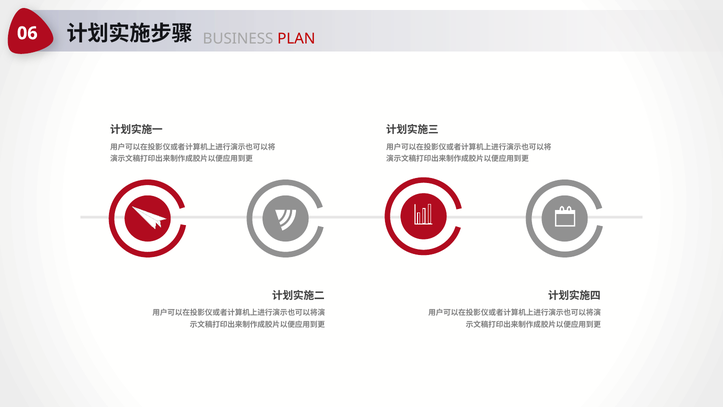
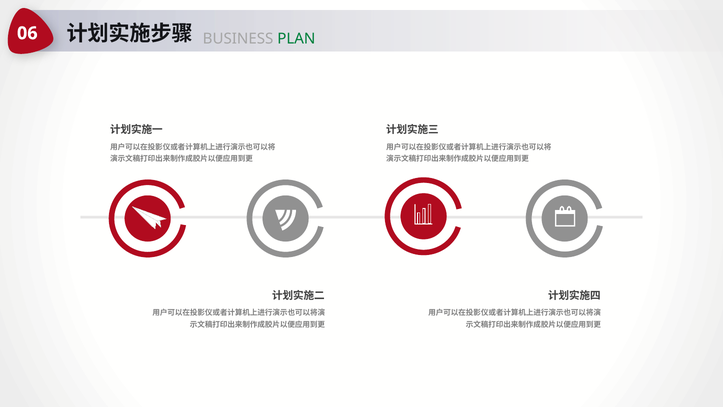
PLAN colour: red -> green (296, 39)
